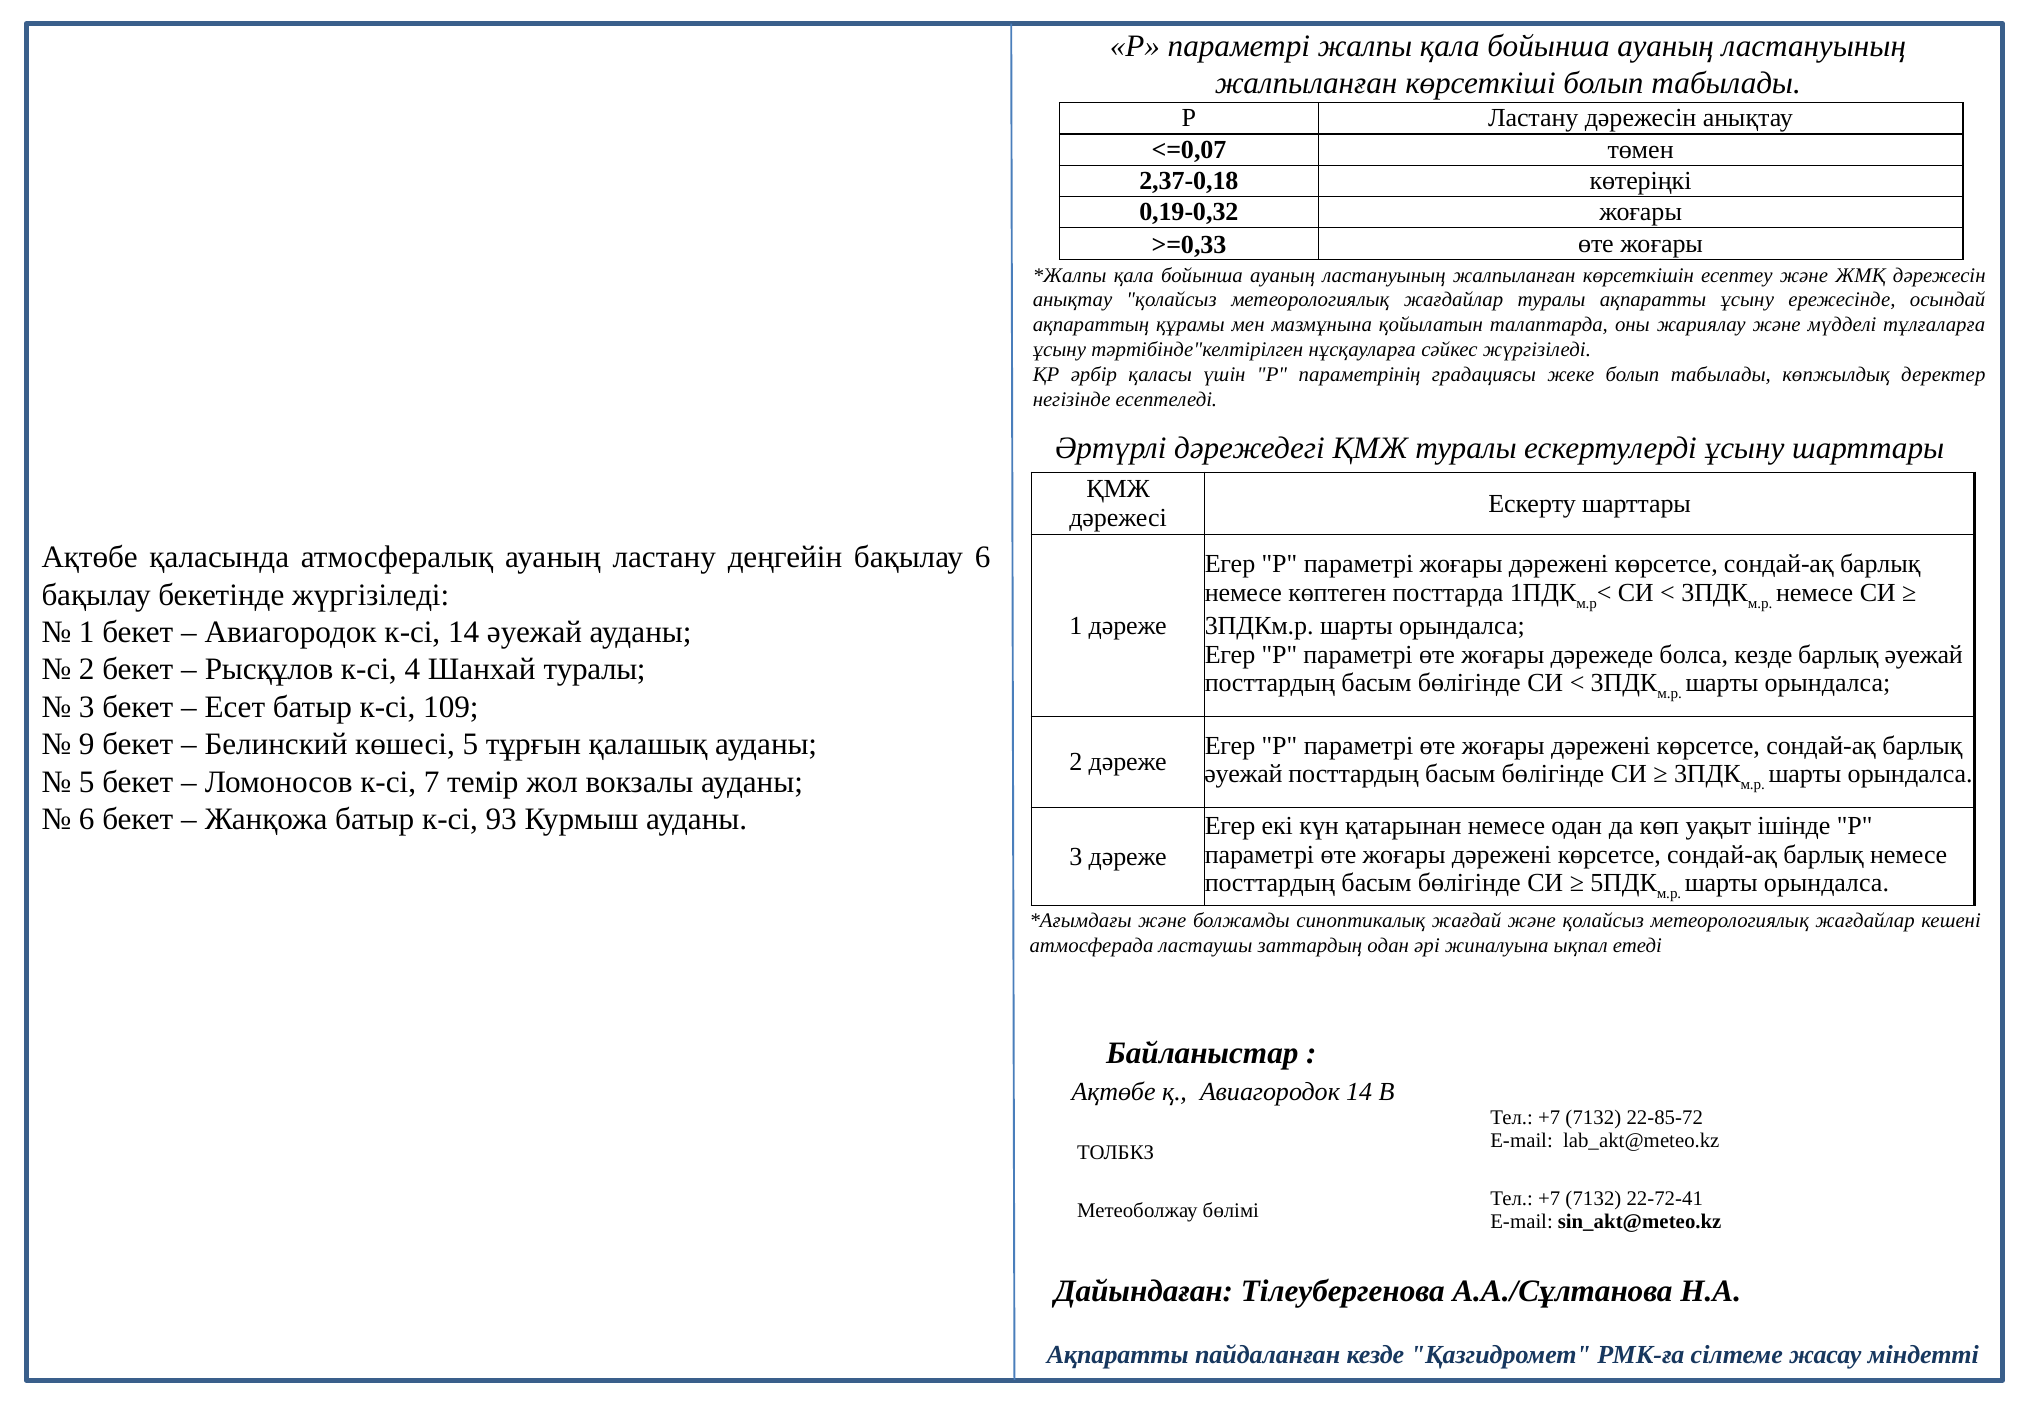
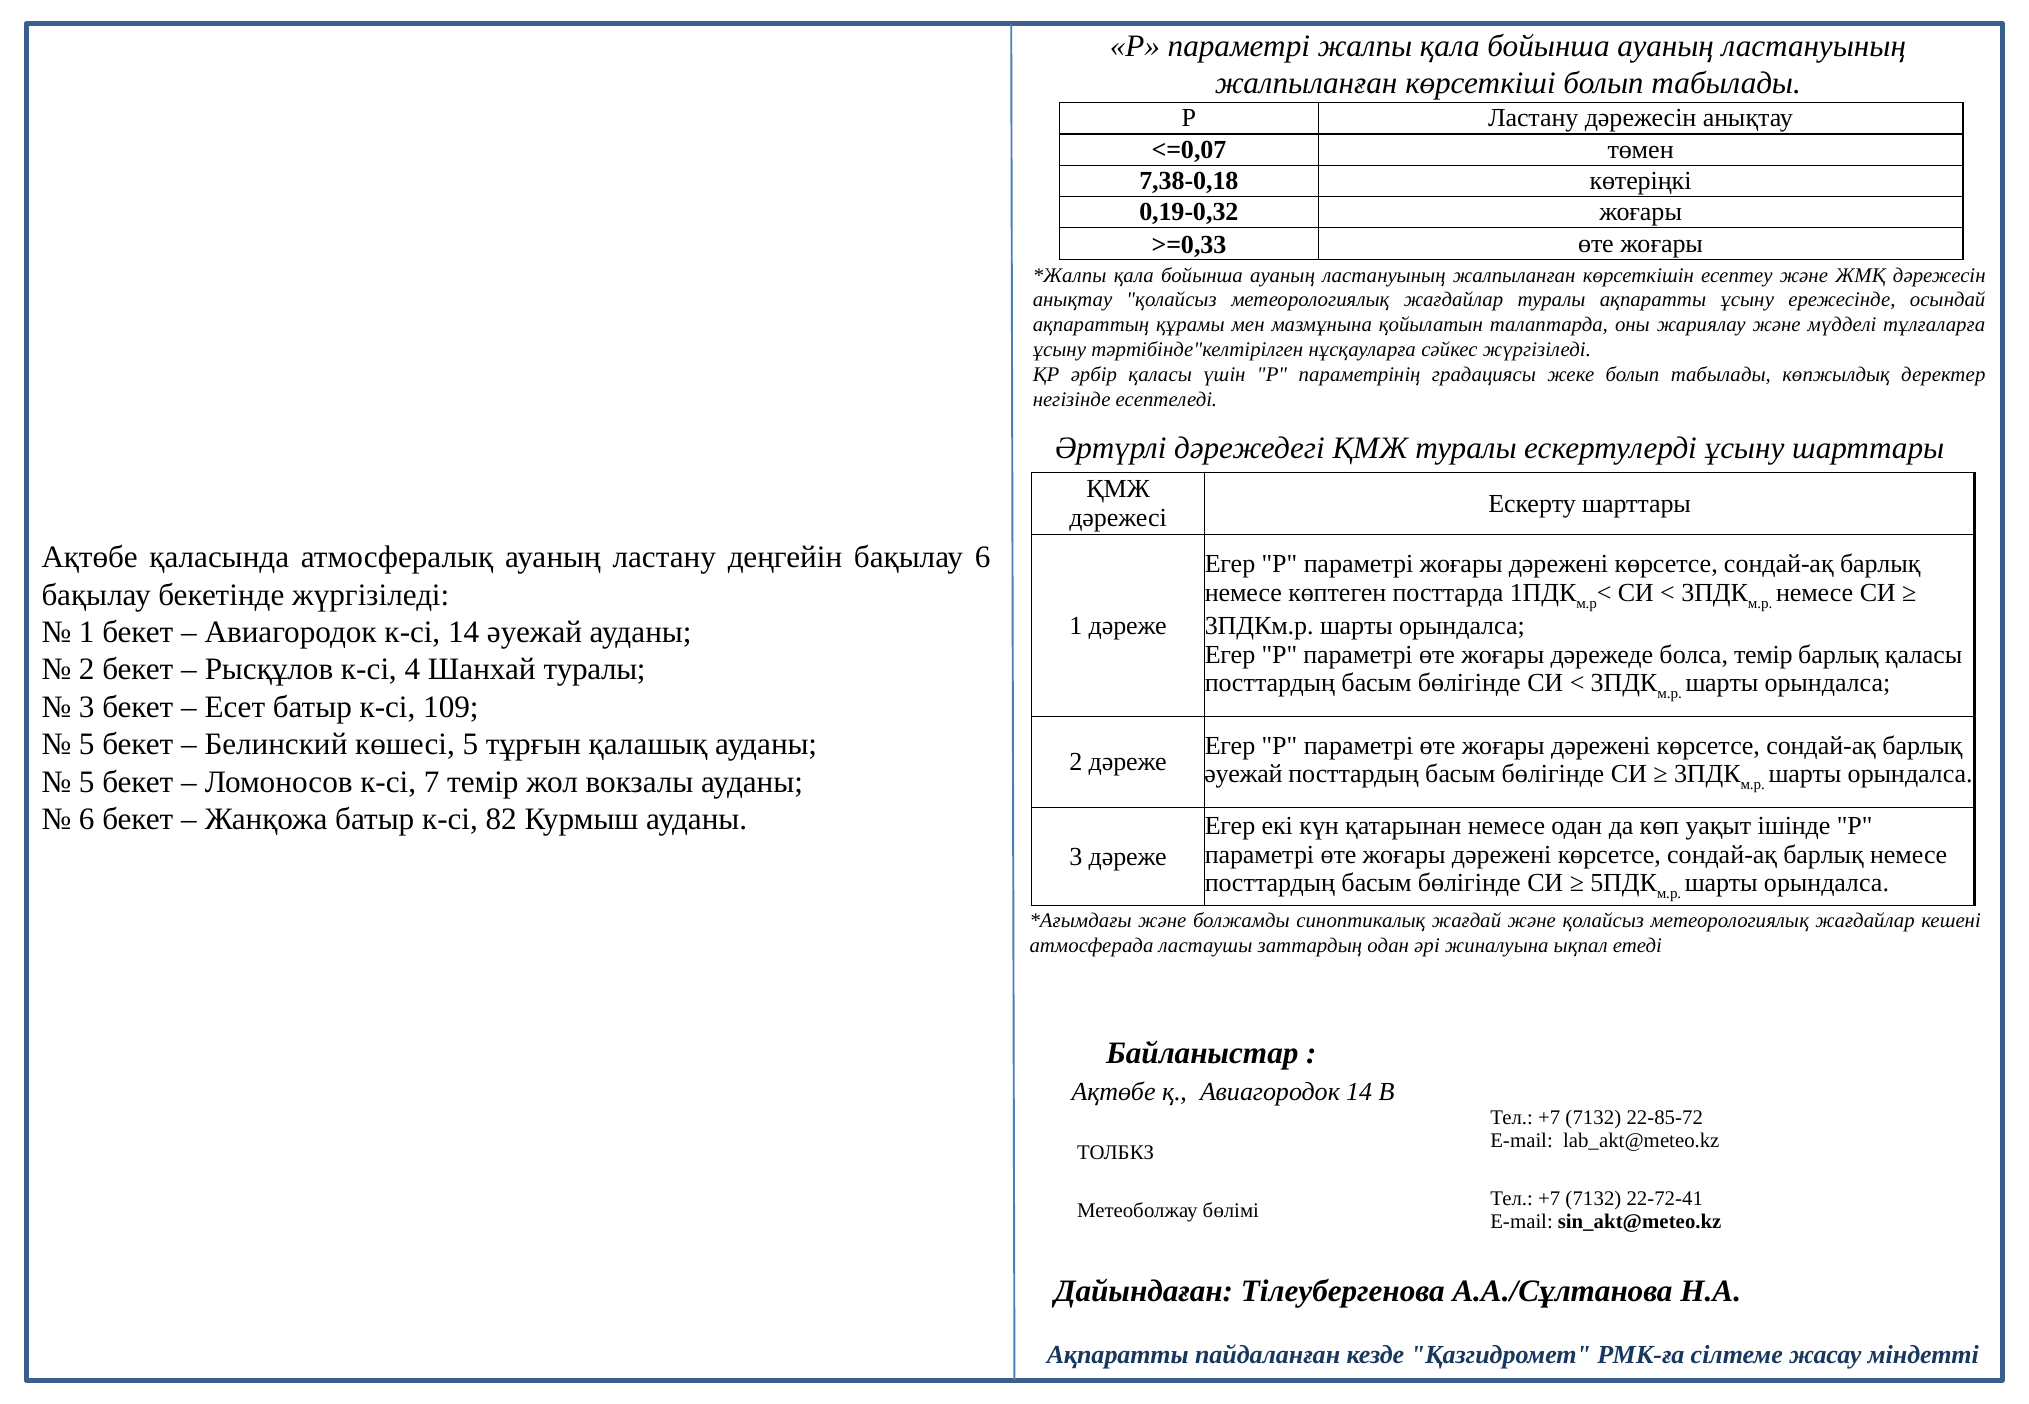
2,37-0,18: 2,37-0,18 -> 7,38-0,18 (1189, 181)
болса кезде: кезде -> темір (1763, 655)
әуежай: әуежай -> қаласы (1924, 655)
9: 9 -> 5 (87, 745)
93: 93 -> 82 (501, 820)
